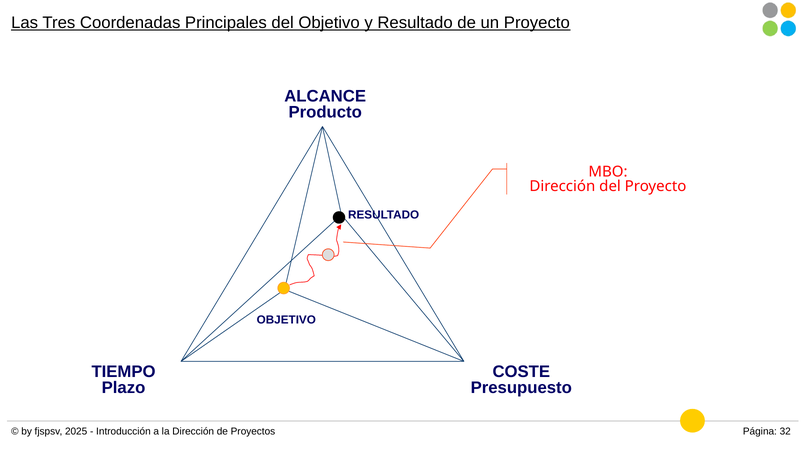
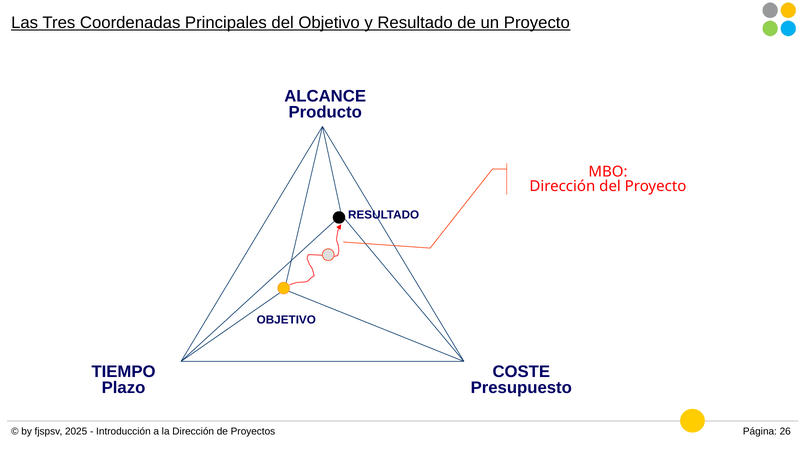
32: 32 -> 26 (785, 432)
